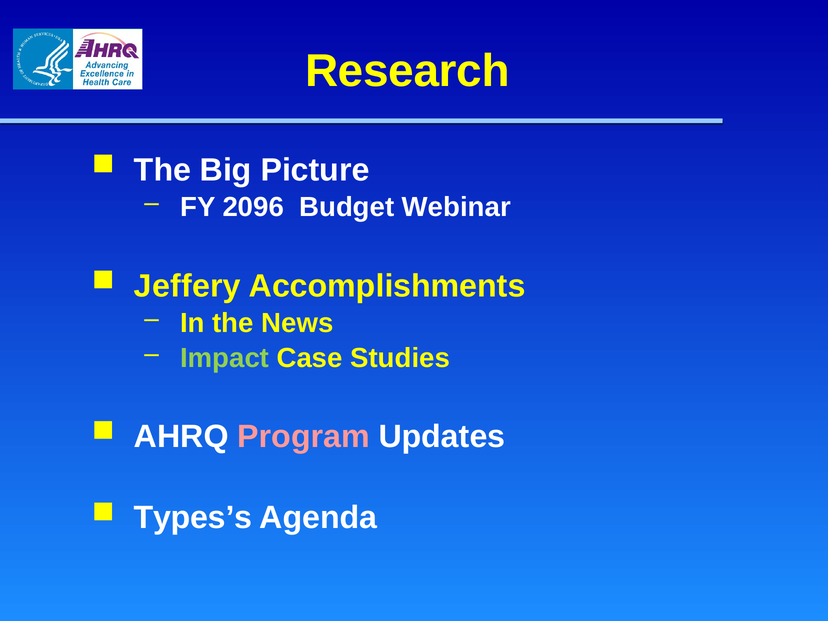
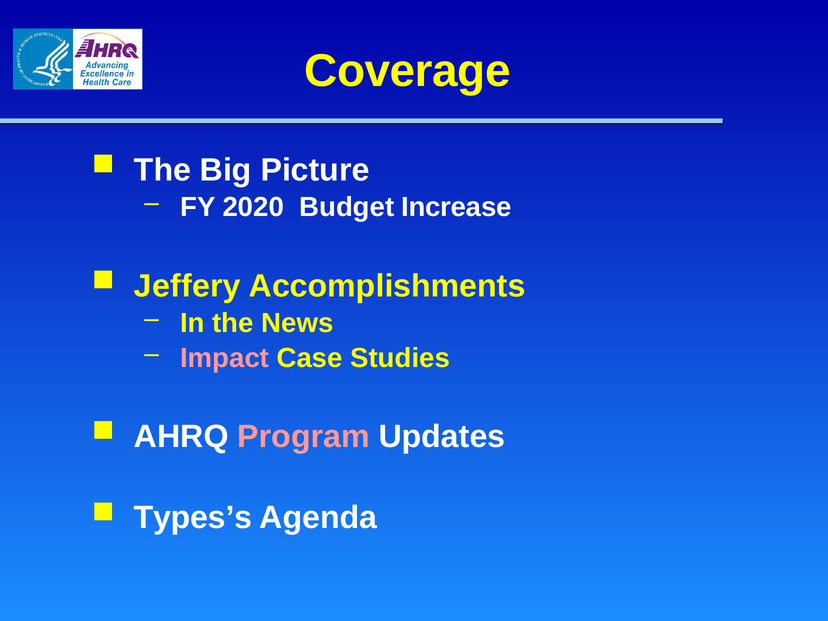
Research: Research -> Coverage (407, 71)
2096: 2096 -> 2020 (253, 207)
Webinar: Webinar -> Increase (456, 207)
Impact colour: light green -> pink (225, 358)
